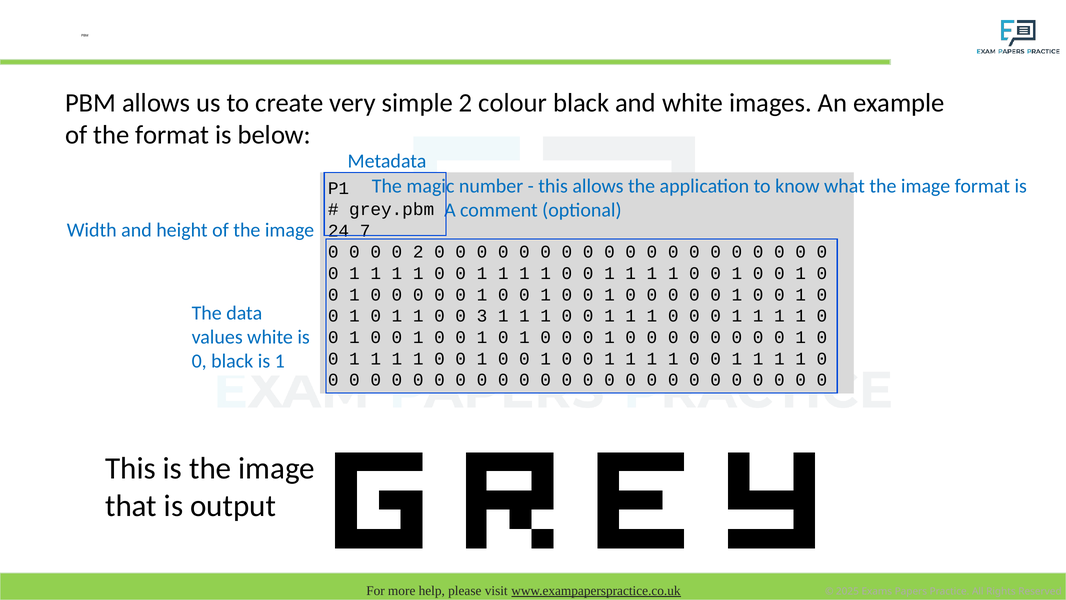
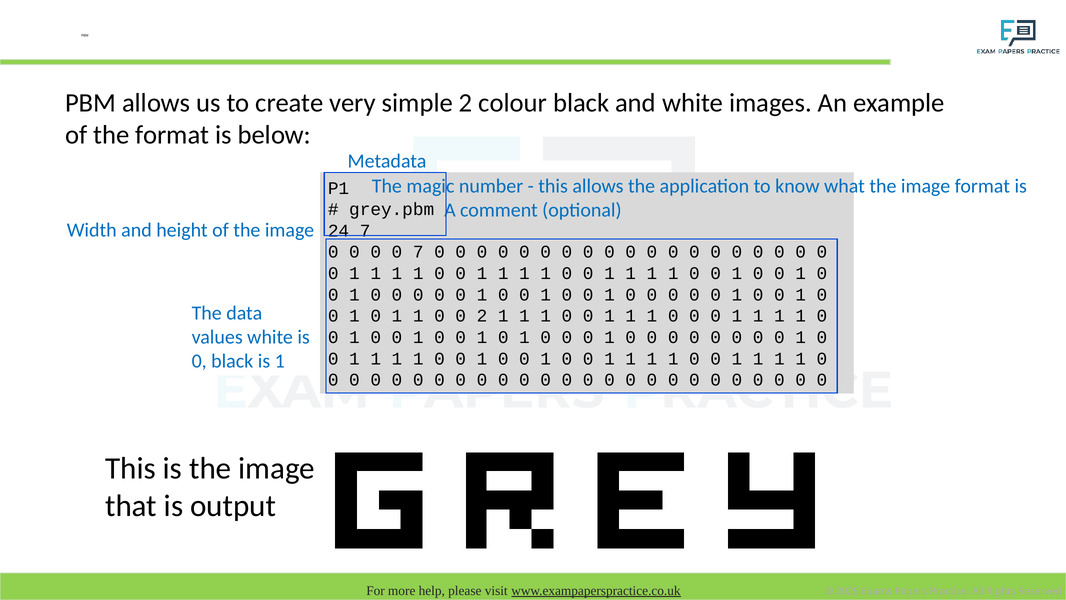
0 2: 2 -> 7 (418, 252)
0 3: 3 -> 2 (482, 316)
